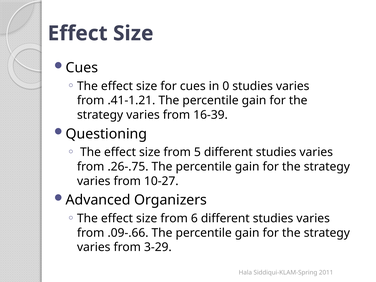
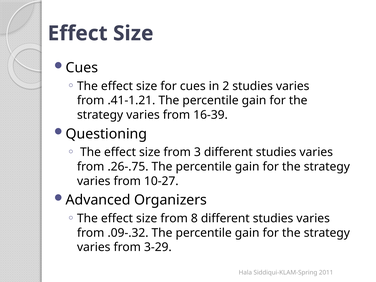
0: 0 -> 2 (226, 86)
5: 5 -> 3 (197, 152)
6: 6 -> 8 (194, 218)
.09-.66: .09-.66 -> .09-.32 (128, 233)
